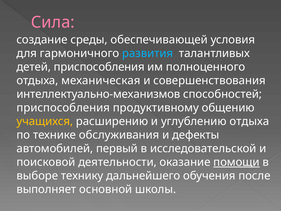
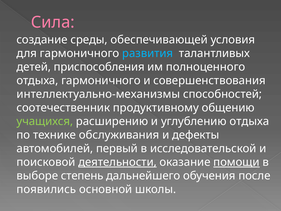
отдыха механическая: механическая -> гармоничного (101, 80)
интеллектуально-механизмов: интеллектуально-механизмов -> интеллектуально-механизмы (98, 94)
приспособления: приспособления -> соотечественник (63, 108)
учащихся colour: yellow -> light green (45, 121)
деятельности underline: none -> present (117, 162)
технику: технику -> степень (82, 176)
выполняет: выполняет -> появились (46, 189)
